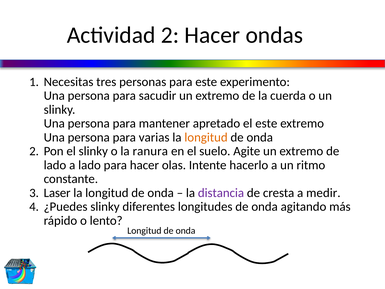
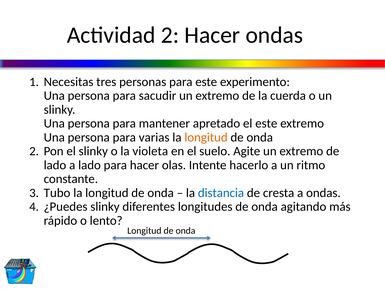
ranura: ranura -> violeta (150, 151)
Laser: Laser -> Tubo (57, 193)
distancia colour: purple -> blue (221, 193)
a medir: medir -> ondas (323, 193)
